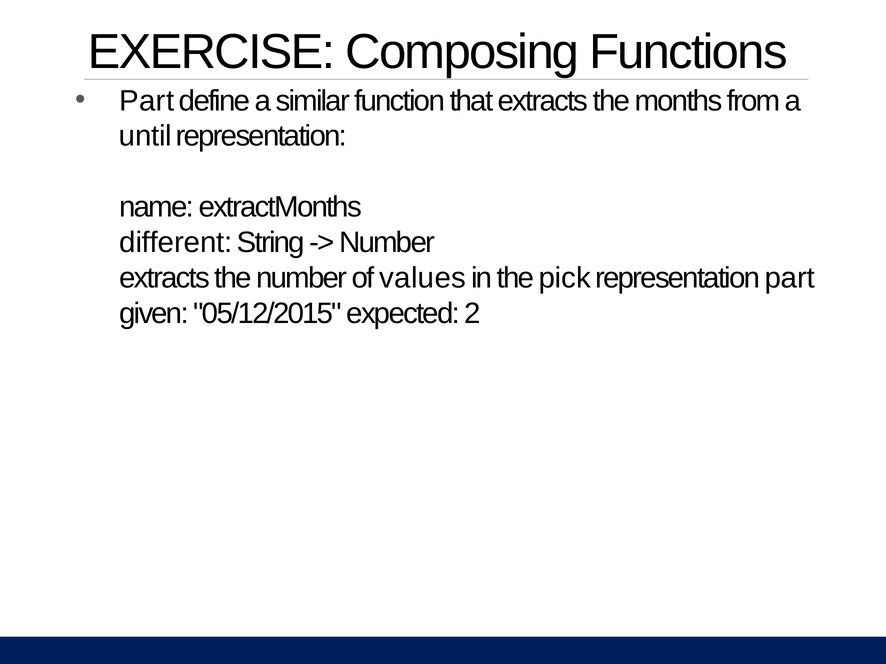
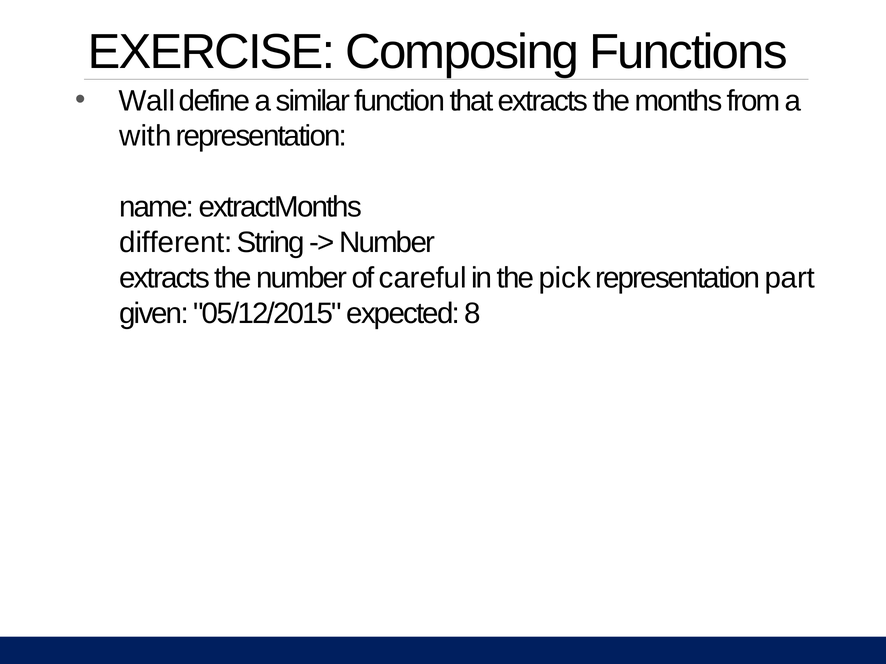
Part: Part -> Wall (147, 101)
until: until -> with (145, 136)
values: values -> careful (423, 278)
2: 2 -> 8 (472, 314)
